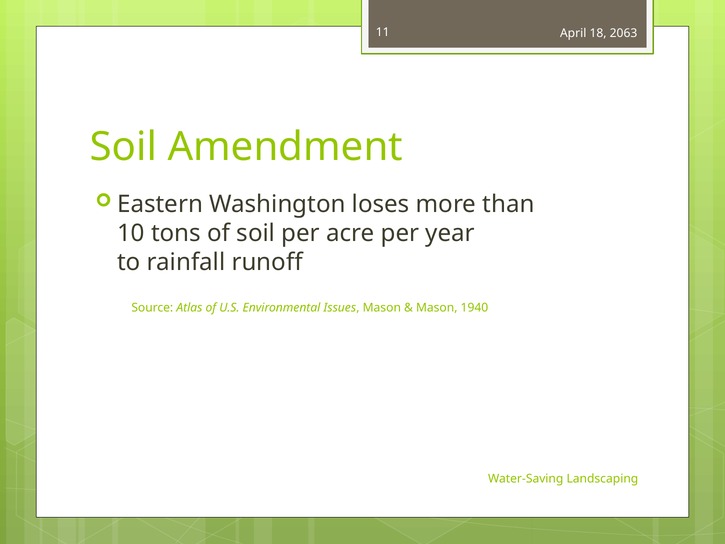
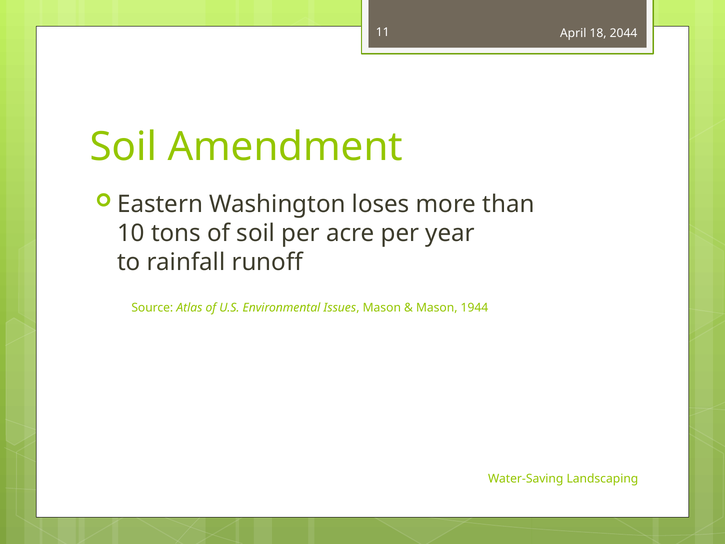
2063: 2063 -> 2044 (624, 33)
1940: 1940 -> 1944 (474, 308)
